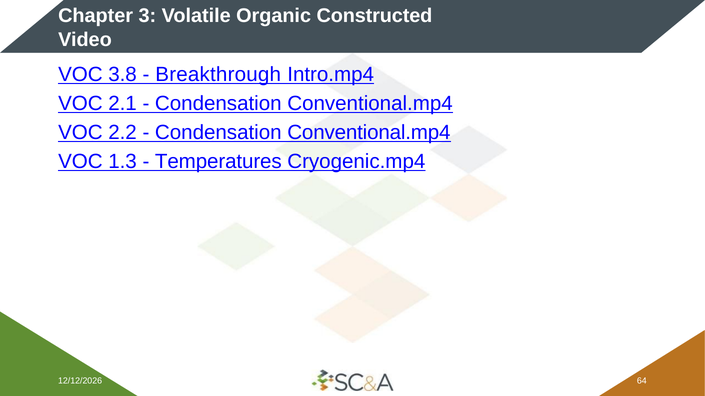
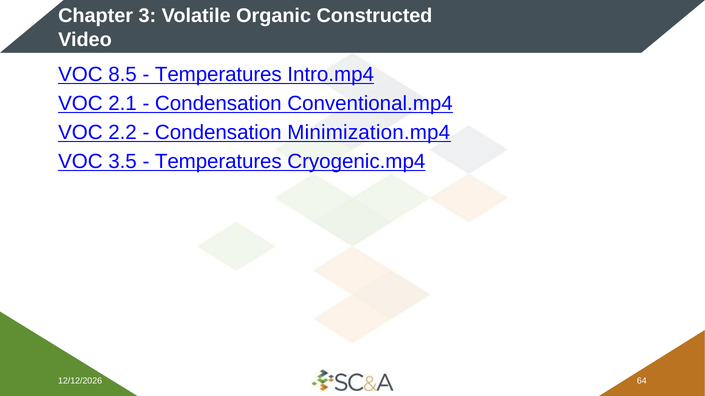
3.8: 3.8 -> 8.5 (123, 75)
Breakthrough: Breakthrough -> Temperatures (218, 75)
Conventional.mp4: Conventional.mp4 -> Minimization.mp4 (369, 133)
1.3: 1.3 -> 3.5 (123, 162)
